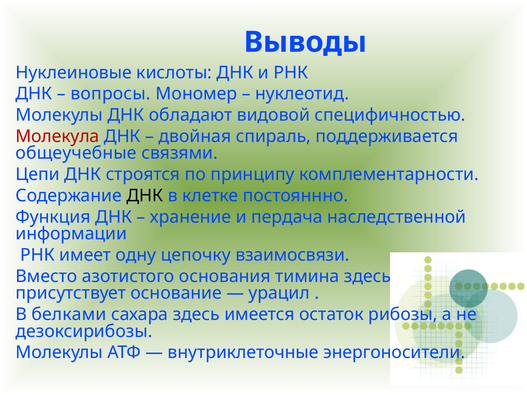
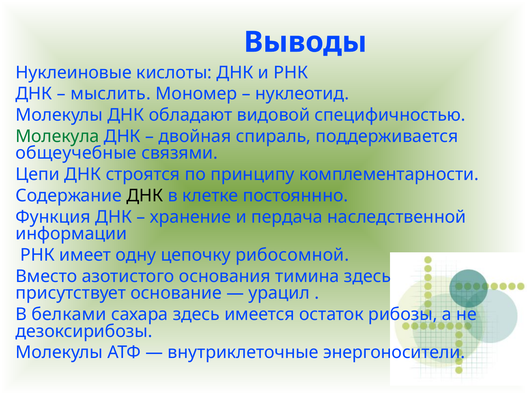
вопросы: вопросы -> мыслить (111, 94)
Молекула colour: red -> green (57, 136)
взаимосвязи: взаимосвязи -> рибосомной (292, 255)
